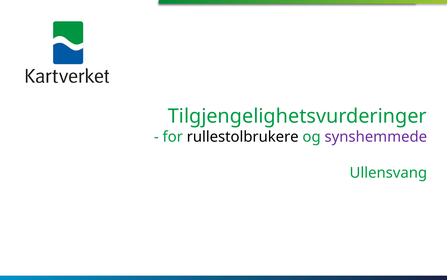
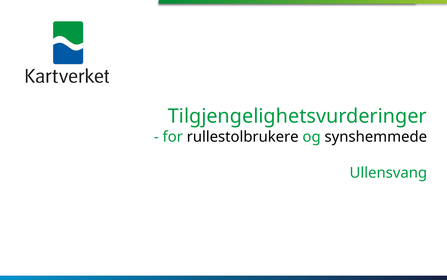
synshemmede colour: purple -> black (376, 137)
